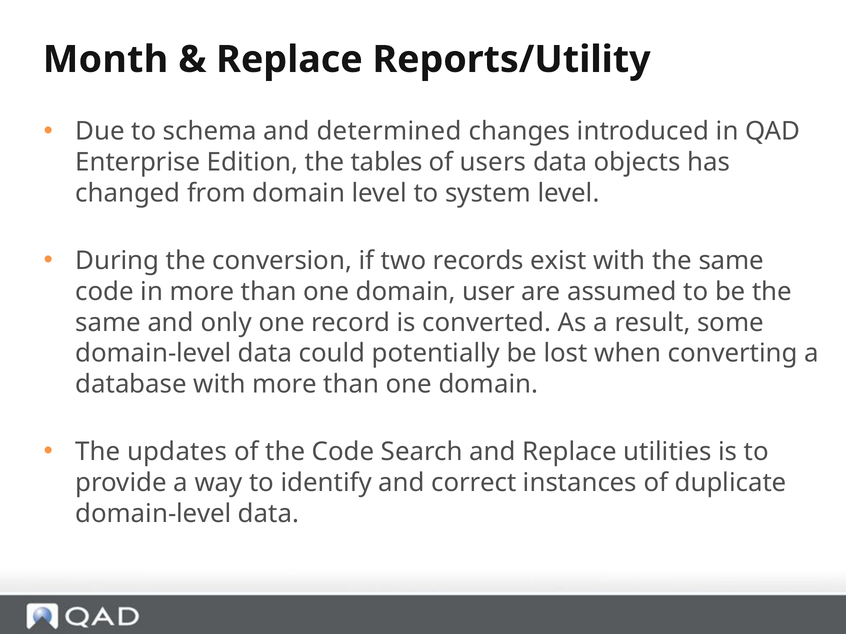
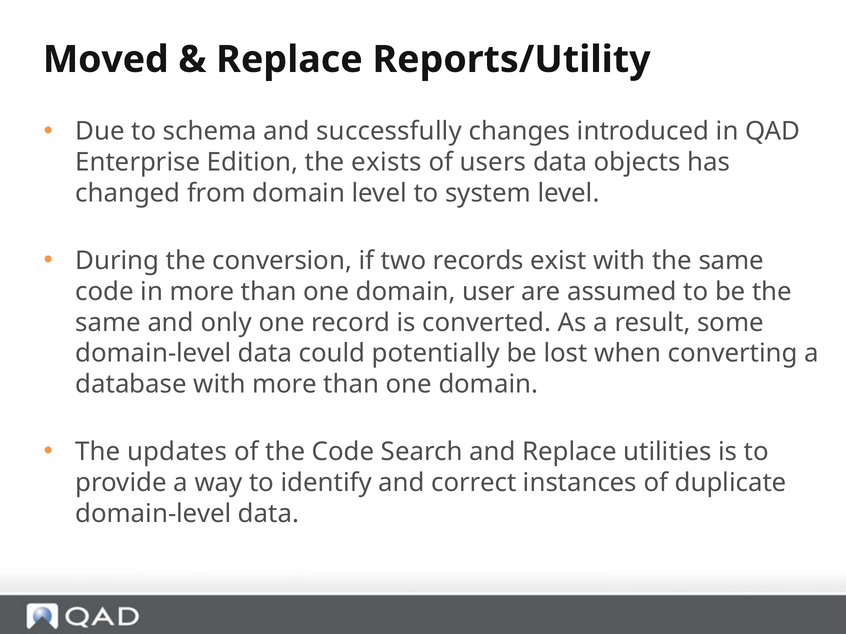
Month: Month -> Moved (106, 60)
determined: determined -> successfully (389, 132)
tables: tables -> exists (386, 163)
